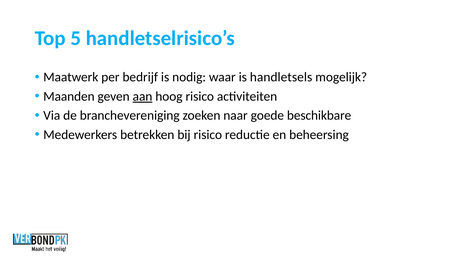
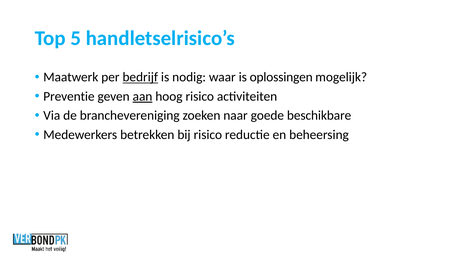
bedrijf underline: none -> present (140, 77)
handletsels: handletsels -> oplossingen (281, 77)
Maanden: Maanden -> Preventie (69, 96)
